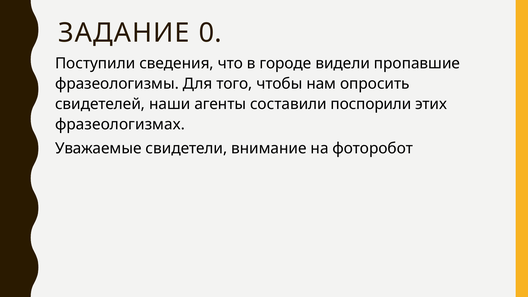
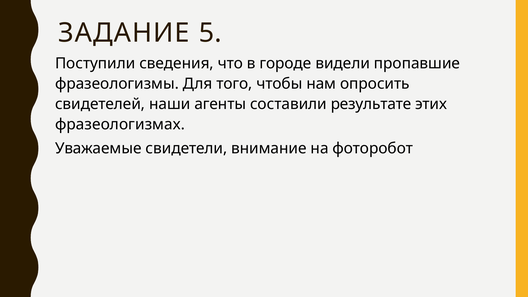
0: 0 -> 5 (210, 33)
поспорили: поспорили -> результате (371, 104)
